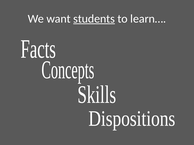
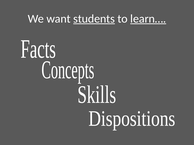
learn… underline: none -> present (148, 19)
